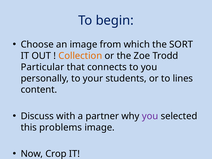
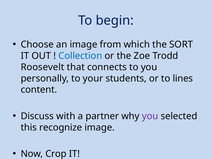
Collection colour: orange -> blue (80, 56)
Particular: Particular -> Roosevelt (42, 67)
problems: problems -> recognize (61, 127)
